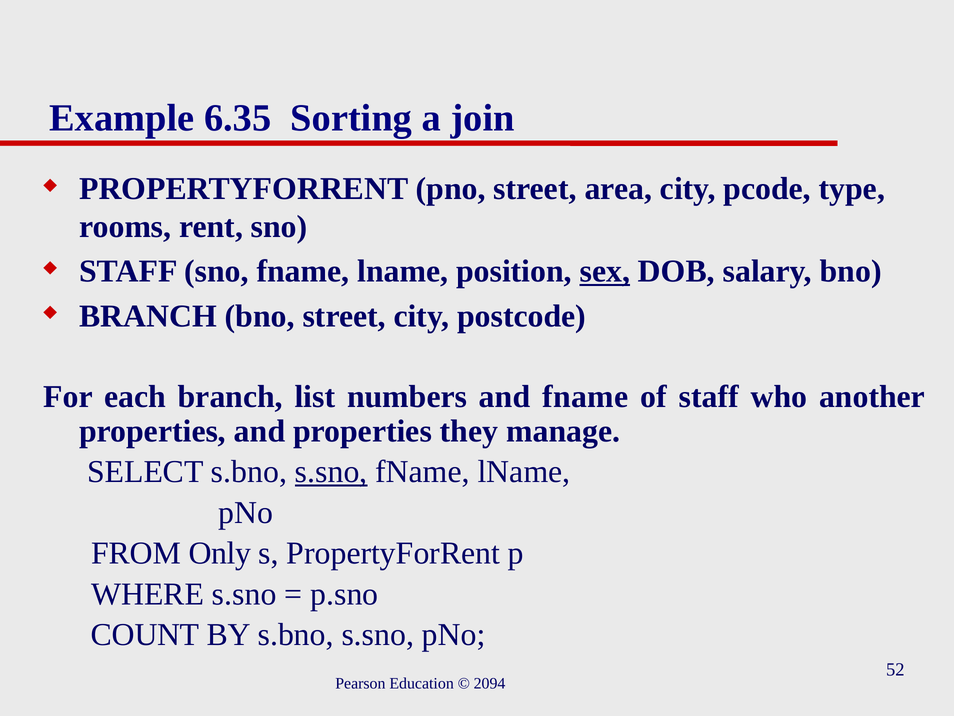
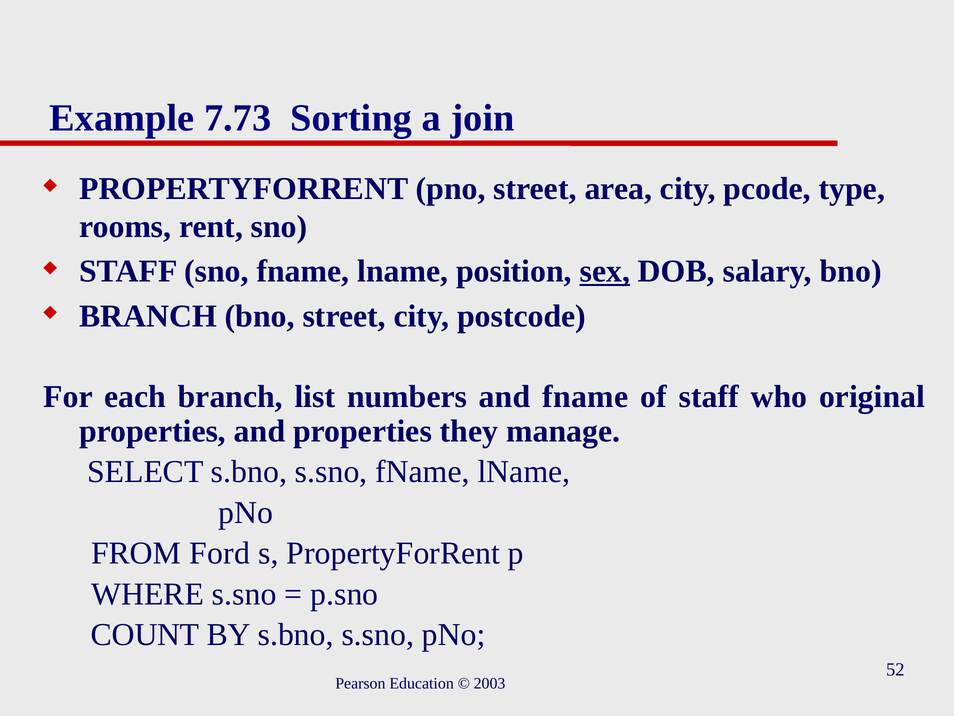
6.35: 6.35 -> 7.73 (238, 118)
another: another -> original (872, 397)
s.sno underline: present -> none (331, 472)
Only: Only -> Ford (220, 553)
2094: 2094 -> 2003 (490, 683)
